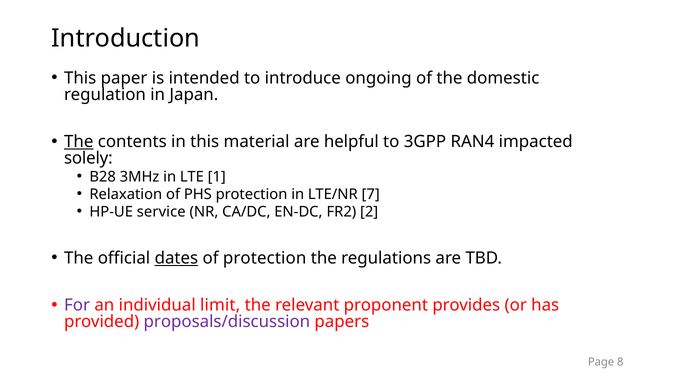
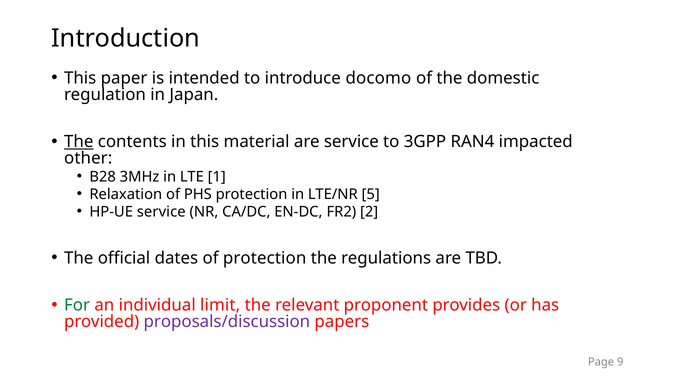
ongoing: ongoing -> docomo (378, 78)
are helpful: helpful -> service (351, 142)
solely: solely -> other (88, 158)
7: 7 -> 5 (371, 194)
dates underline: present -> none (176, 258)
For colour: purple -> green (77, 305)
8: 8 -> 9 (620, 362)
